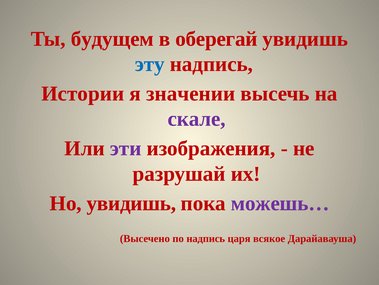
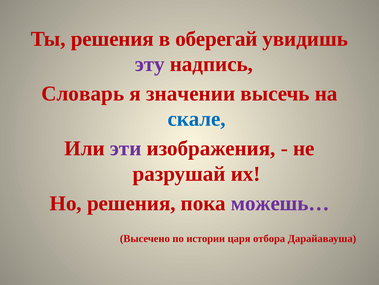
Ты будущем: будущем -> решения (112, 39)
эту colour: blue -> purple (150, 64)
Истории: Истории -> Словарь (83, 93)
скале colour: purple -> blue (197, 119)
Но увидишь: увидишь -> решения (131, 203)
по надпись: надпись -> истории (206, 238)
всякое: всякое -> отбора (269, 238)
